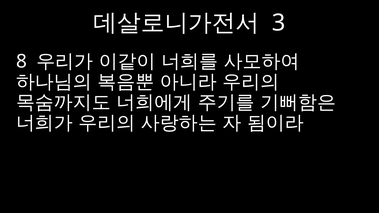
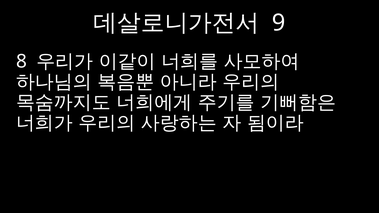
3: 3 -> 9 (279, 23)
